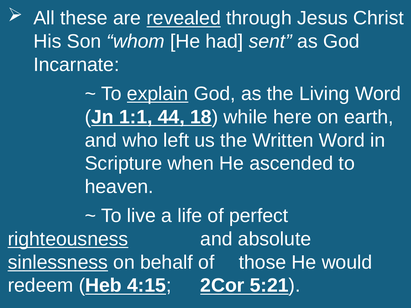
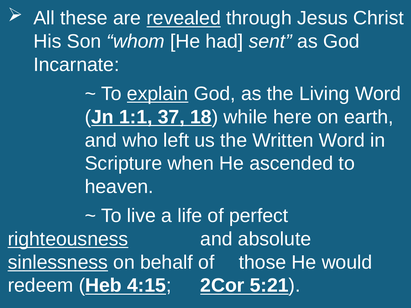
44: 44 -> 37 (171, 117)
